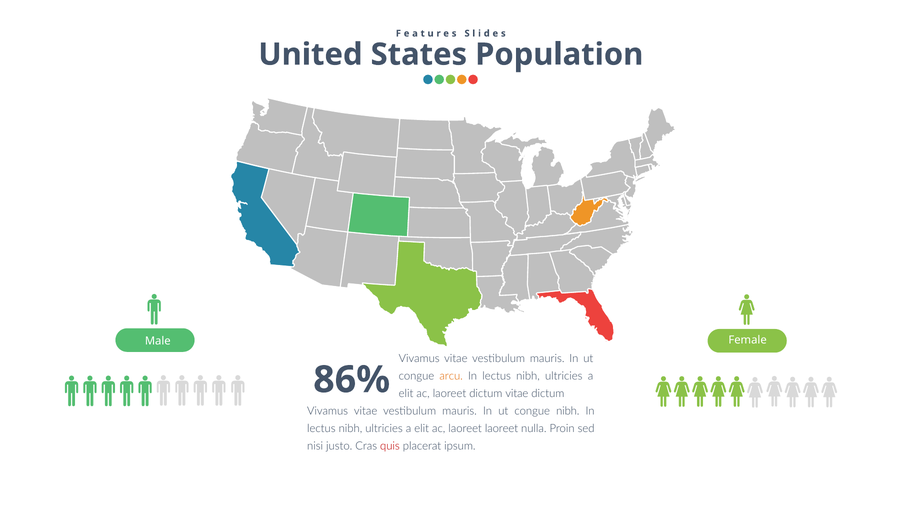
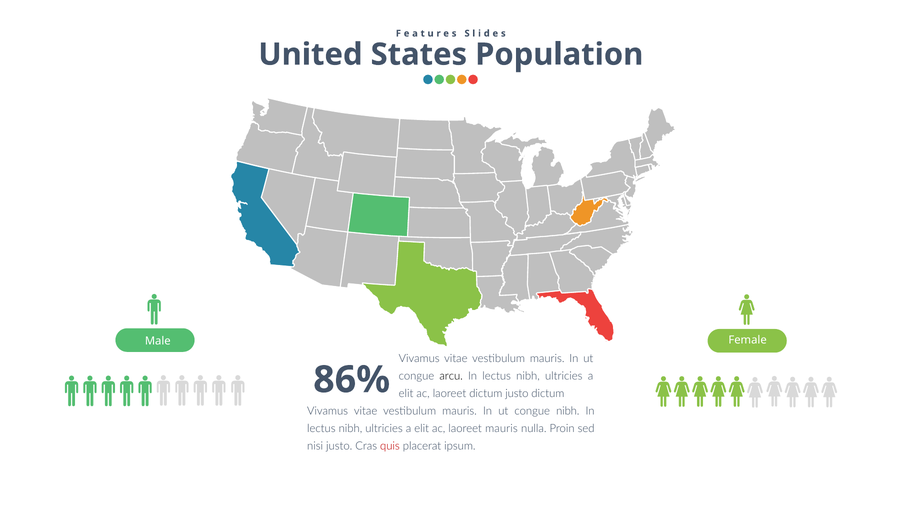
arcu colour: orange -> black (451, 376)
dictum vitae: vitae -> justo (517, 394)
laoreet laoreet: laoreet -> mauris (501, 428)
